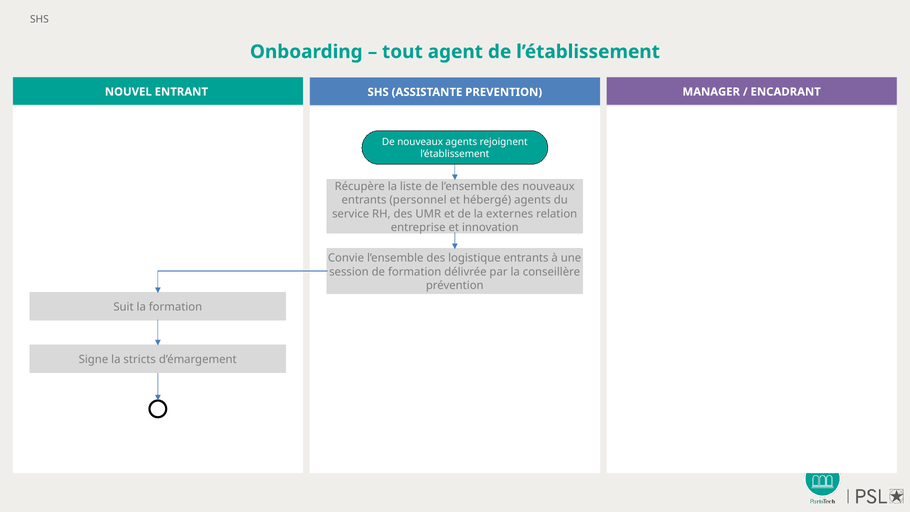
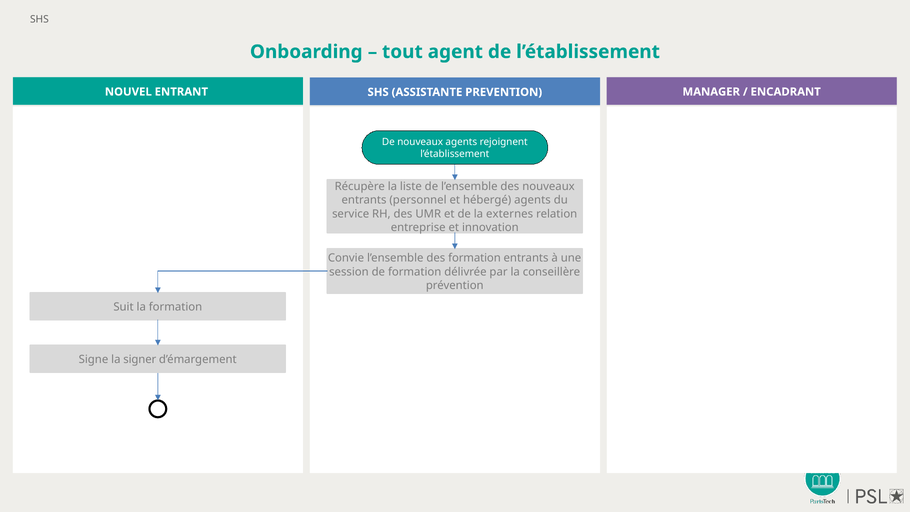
des logistique: logistique -> formation (474, 258)
stricts: stricts -> signer (140, 359)
